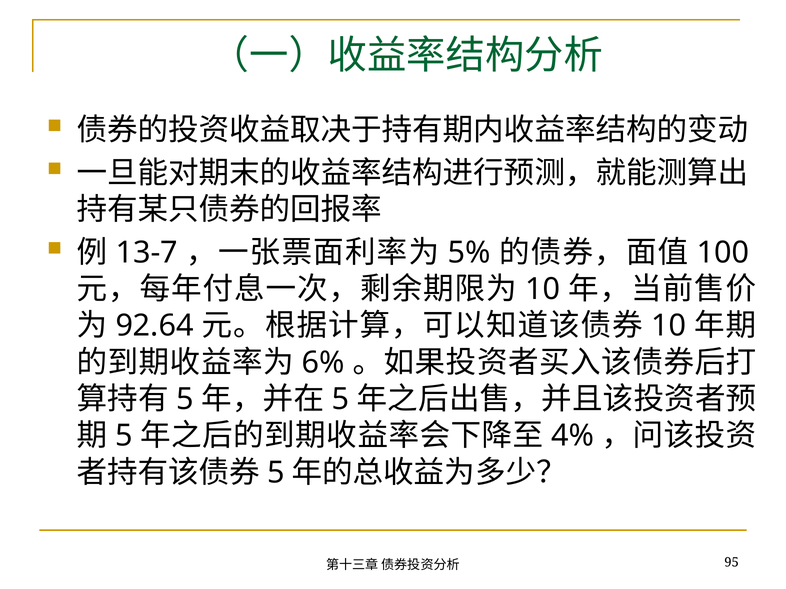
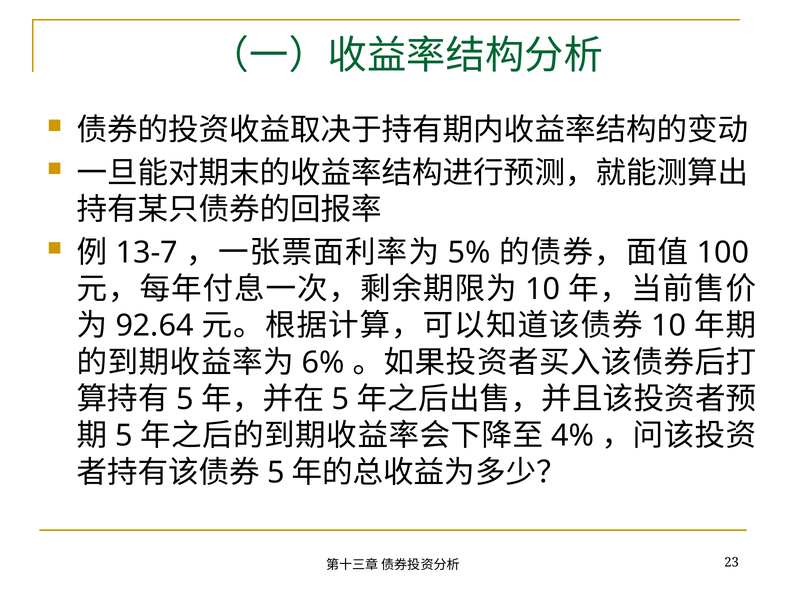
95: 95 -> 23 (732, 563)
